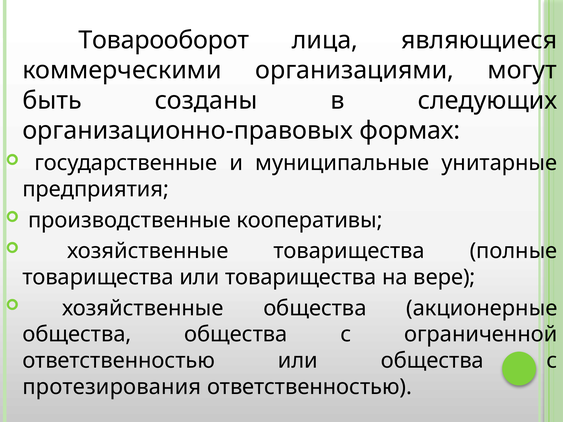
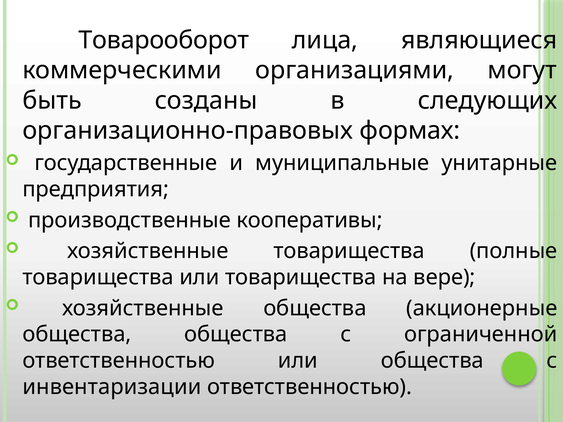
протезирования: протезирования -> инвентаризации (112, 387)
